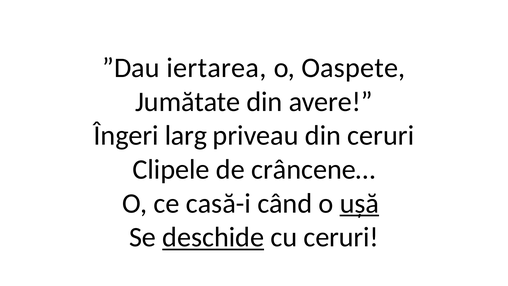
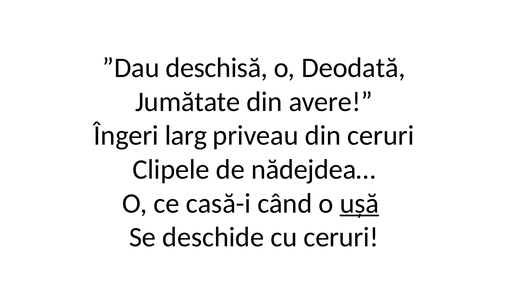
iertarea: iertarea -> deschisă (217, 68)
Oaspete: Oaspete -> Deodată (353, 68)
crâncene…: crâncene… -> nădejdea… (313, 169)
deschide underline: present -> none (213, 237)
